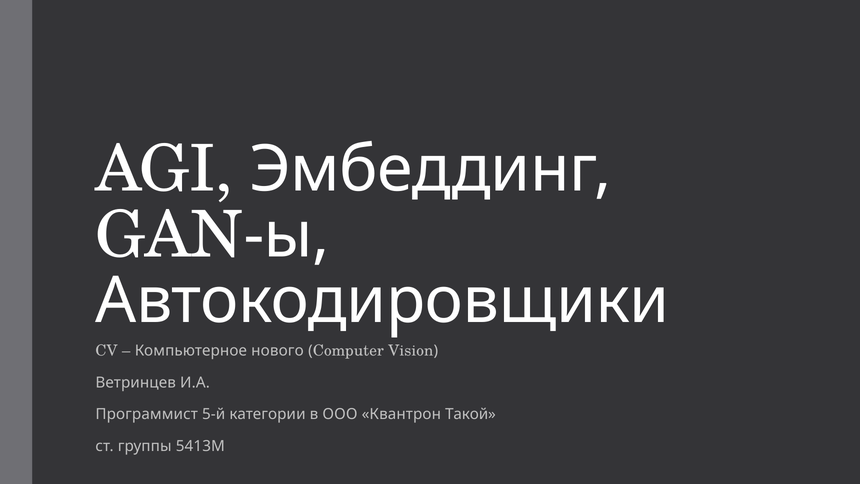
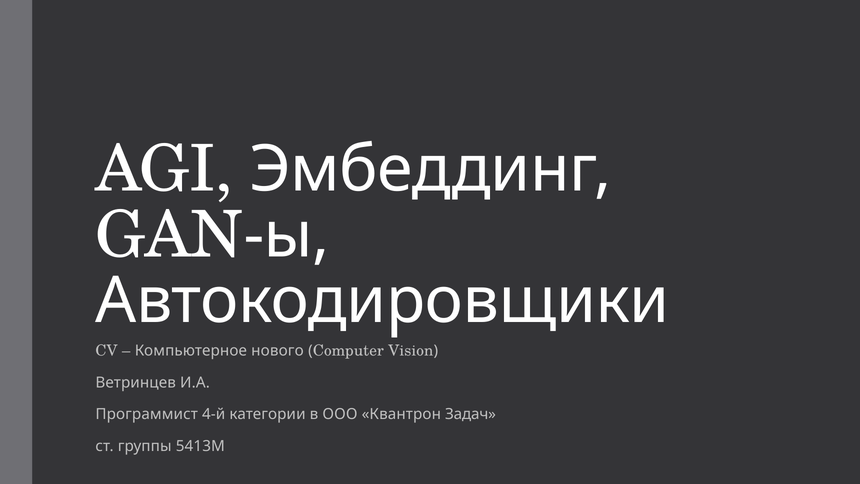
5-й: 5-й -> 4-й (214, 414)
Такой: Такой -> Задач (471, 414)
